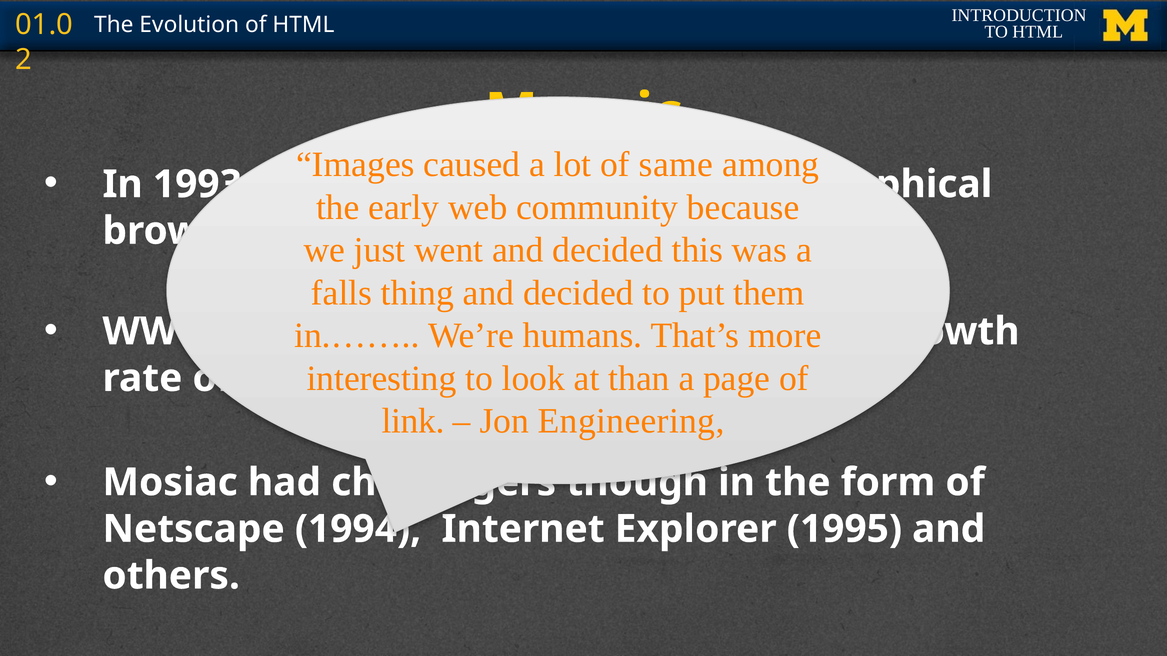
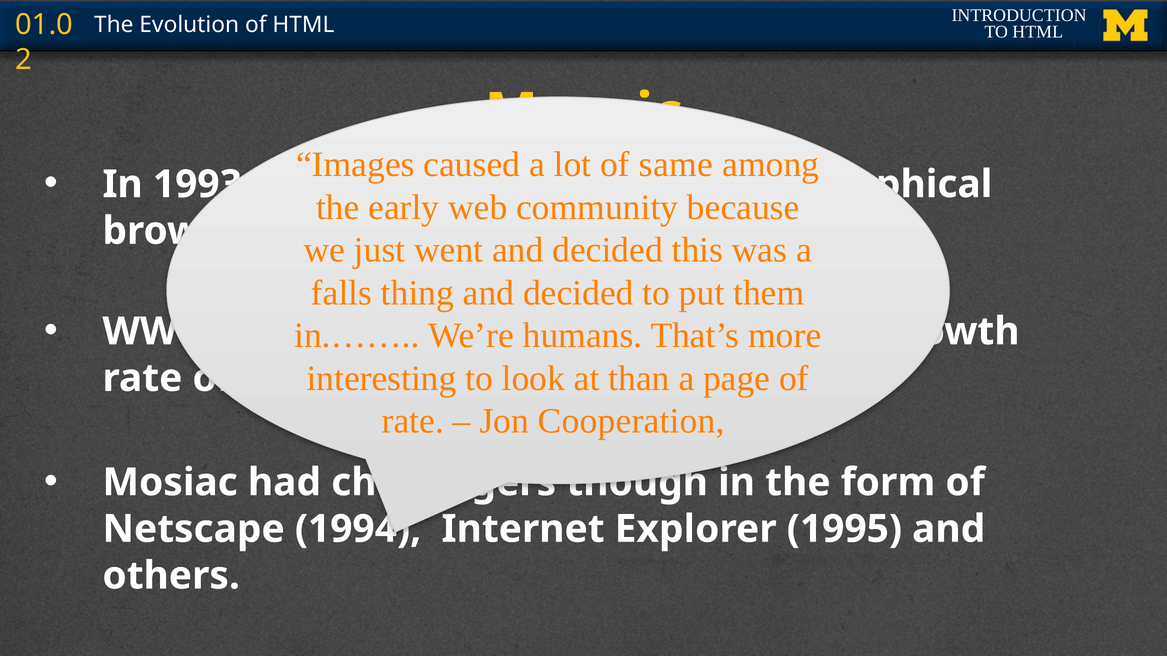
link: link -> rate (413, 421)
Engineering: Engineering -> Cooperation (631, 421)
